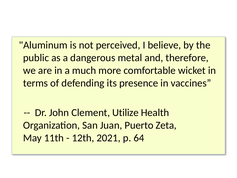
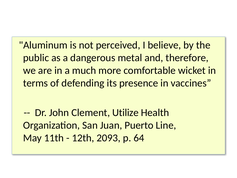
Zeta: Zeta -> Line (166, 125)
2021: 2021 -> 2093 (109, 138)
